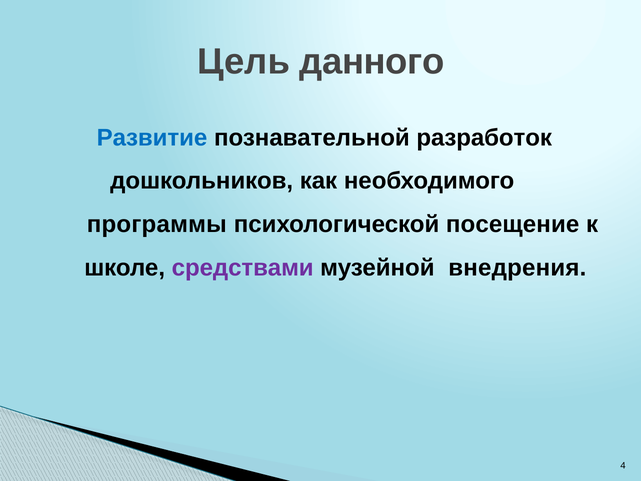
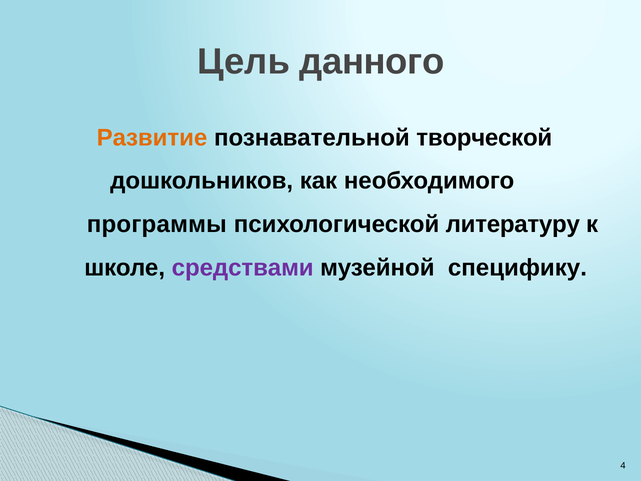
Развитие colour: blue -> orange (152, 138)
разработок: разработок -> творческой (484, 138)
посещение: посещение -> литературу (513, 224)
внедрения: внедрения -> специфику (517, 267)
